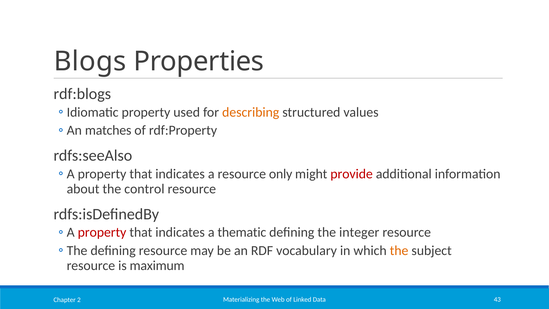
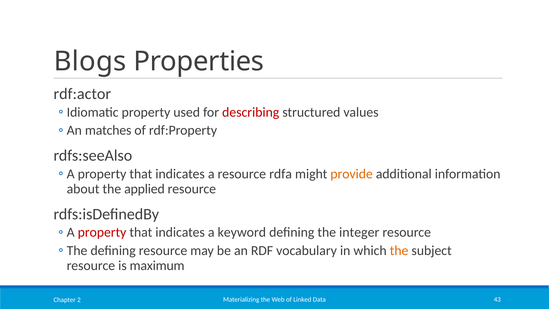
rdf:blogs: rdf:blogs -> rdf:actor (82, 94)
describing colour: orange -> red (251, 112)
only: only -> rdfa (281, 174)
provide colour: red -> orange (352, 174)
control: control -> applied (144, 189)
thematic: thematic -> keyword (242, 232)
